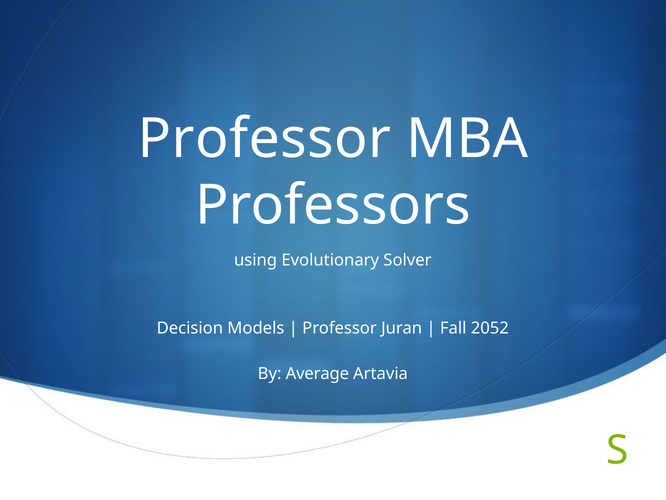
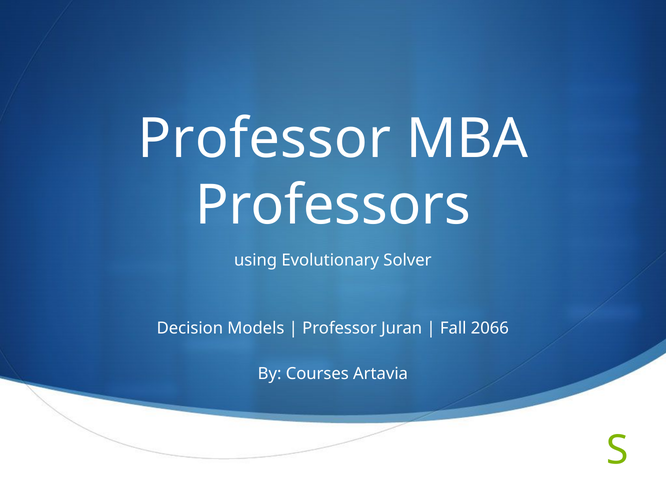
2052: 2052 -> 2066 (490, 328)
Average: Average -> Courses (317, 374)
